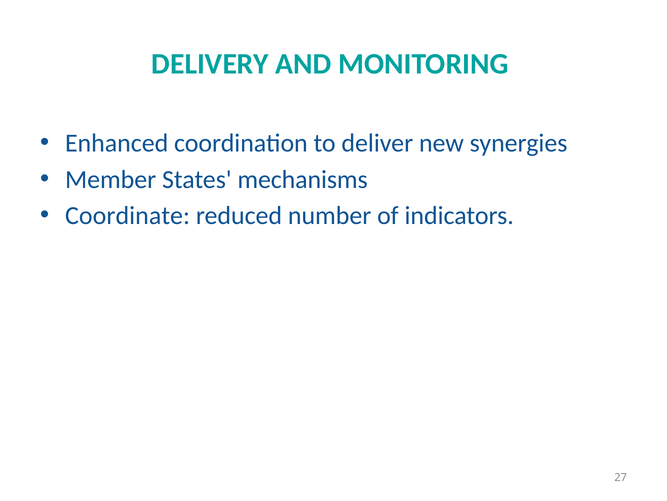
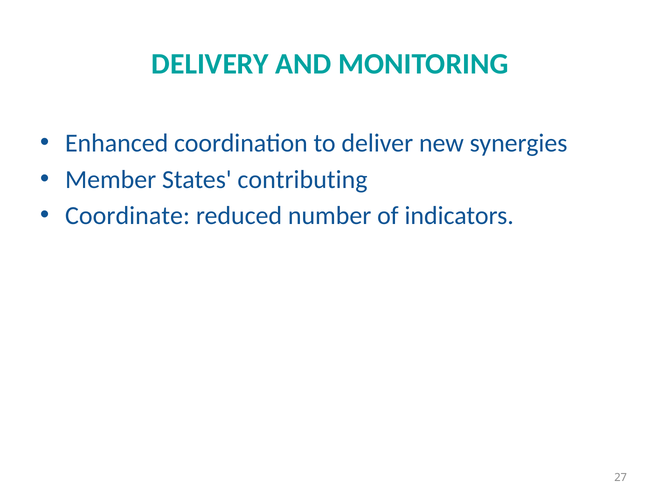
mechanisms: mechanisms -> contributing (302, 179)
